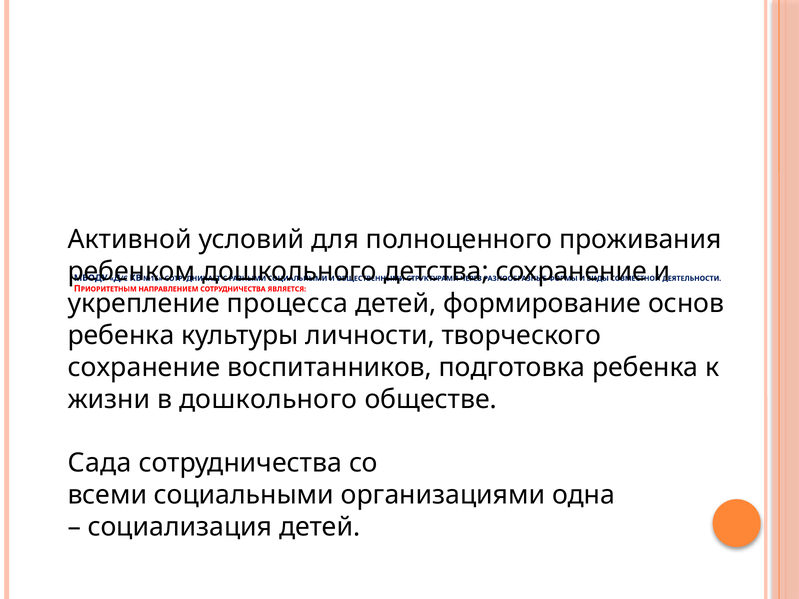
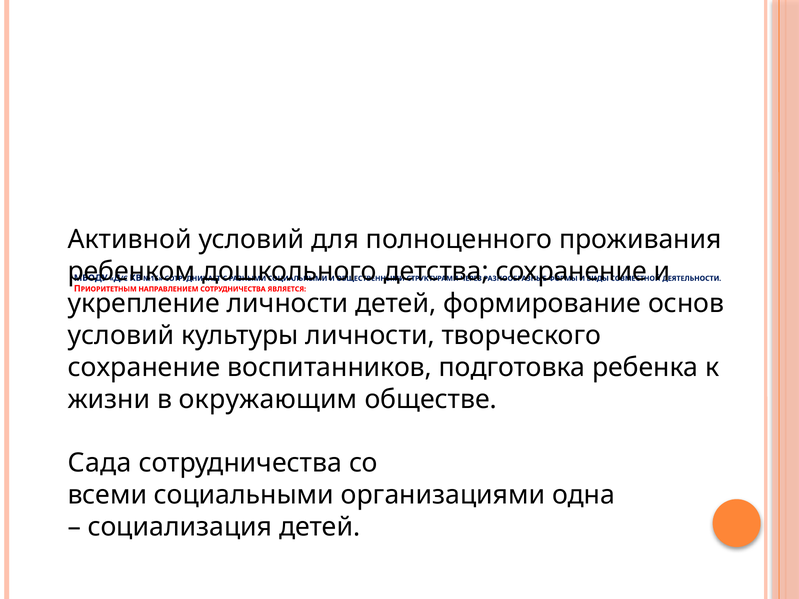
укрепление процесса: процесса -> личности (288, 304)
ребенка: ребенка -> условий (121, 335)
в дошкольного: дошкольного -> окружающим (268, 399)
